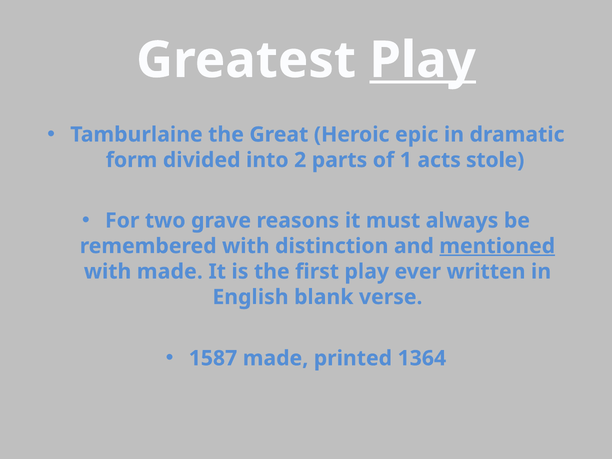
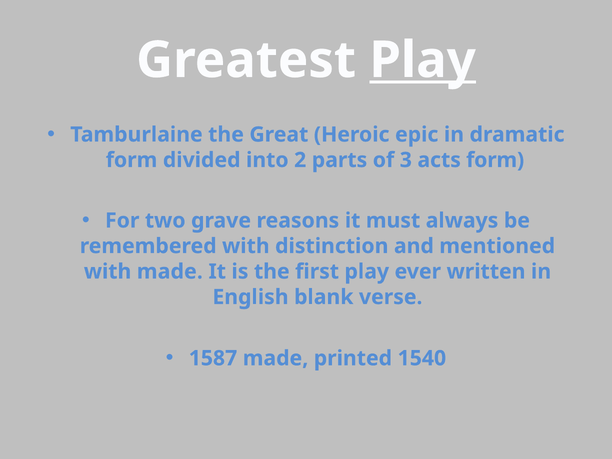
1: 1 -> 3 (406, 160)
acts stole: stole -> form (495, 160)
mentioned underline: present -> none (497, 246)
1364: 1364 -> 1540 (422, 358)
